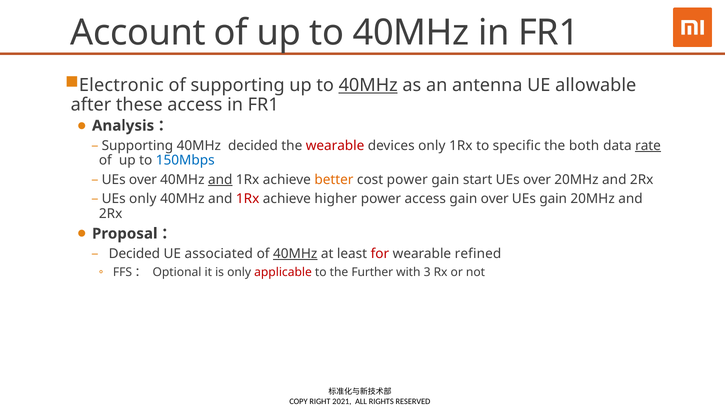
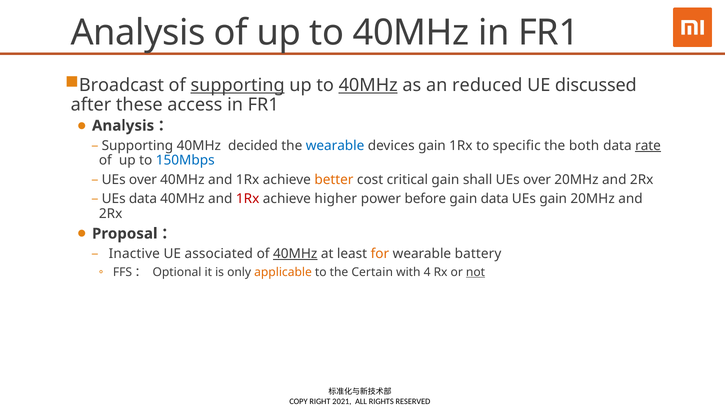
Account: Account -> Analysis (138, 33)
Electronic: Electronic -> Broadcast (121, 85)
supporting underline: none -> present (238, 85)
antenna: antenna -> reduced (487, 85)
allowable: allowable -> discussed (596, 85)
wearable colour: red -> blue (335, 146)
devices only: only -> gain (432, 146)
and underline: present -> none (220, 180)
cost power: power -> critical (407, 180)
start: start -> shall (478, 180)
only: only -> data (143, 199)
power access: access -> before (425, 199)
gain over: over -> data (495, 199)
Decided: Decided -> Inactive (134, 254)
for colour: red -> orange (380, 254)
refined: refined -> battery (478, 254)
applicable colour: red -> orange (283, 272)
Further: Further -> Certain (372, 272)
3: 3 -> 4 (427, 272)
not underline: none -> present (476, 272)
